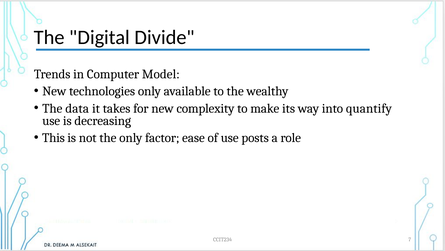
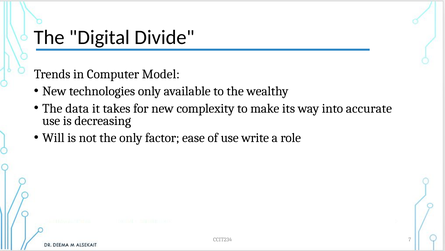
quantify: quantify -> accurate (369, 108)
This: This -> Will (53, 138)
posts: posts -> write (255, 138)
